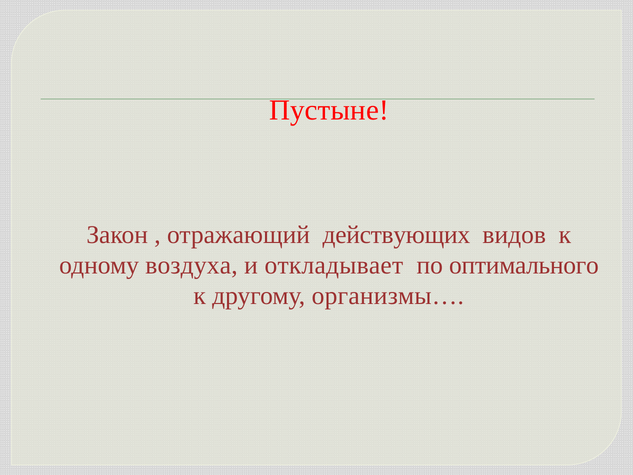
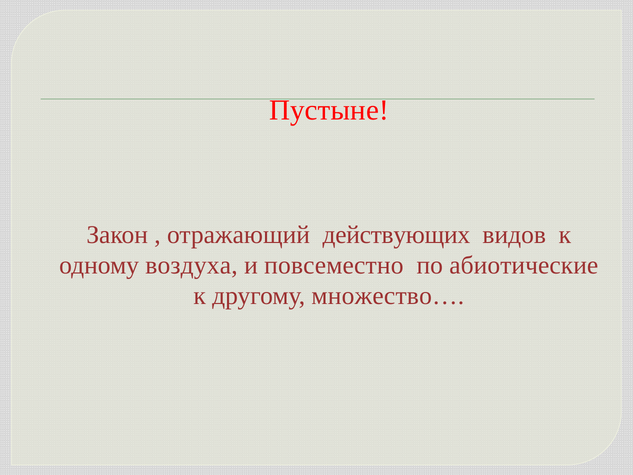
откладывает: откладывает -> повсеместно (334, 265)
оптимального: оптимального -> абиотические (524, 265)
организмы…: организмы… -> множество… (388, 296)
